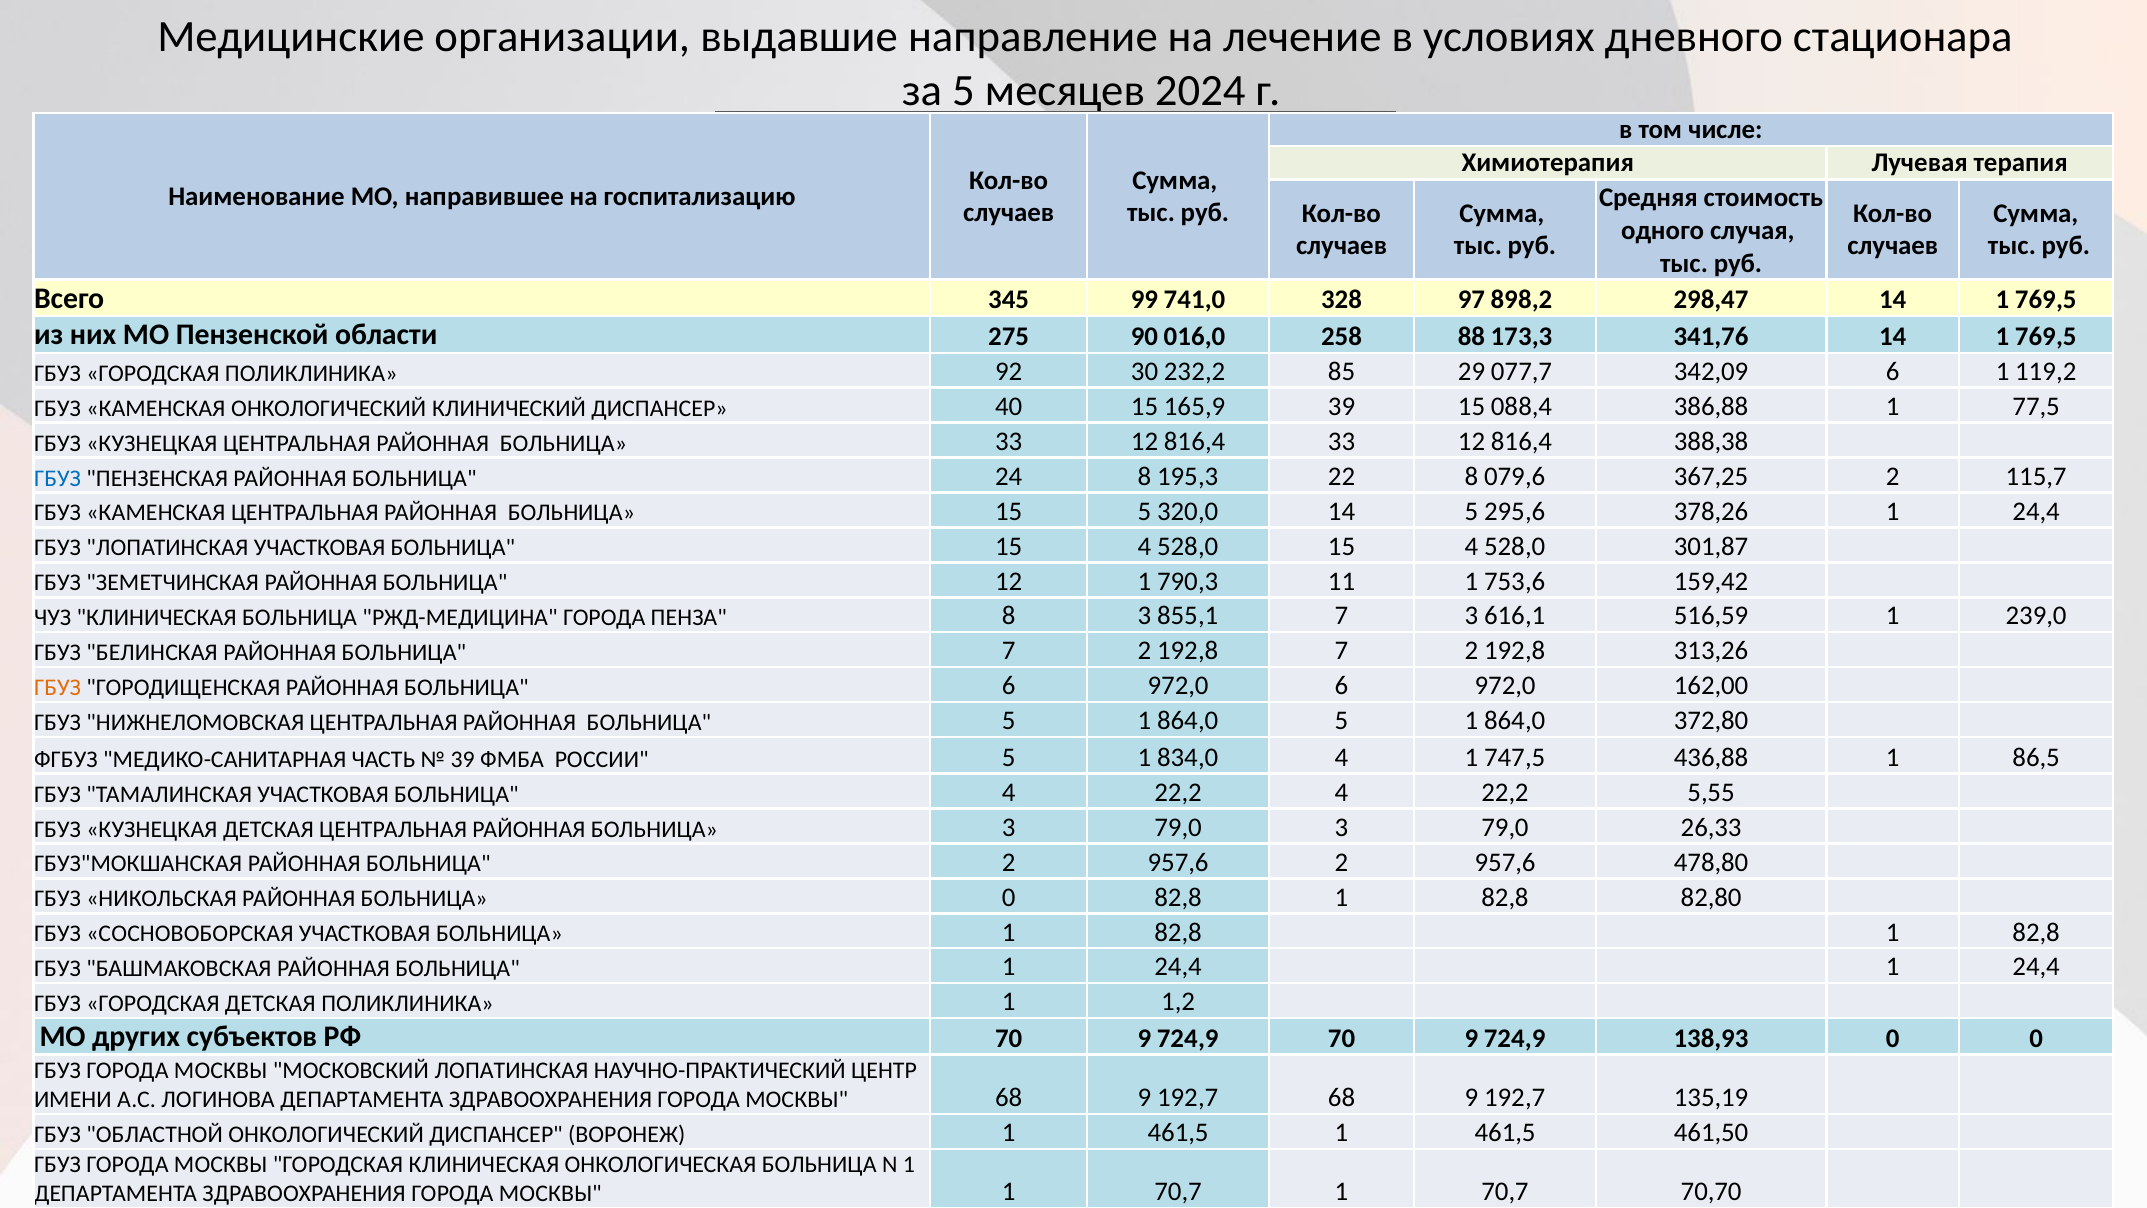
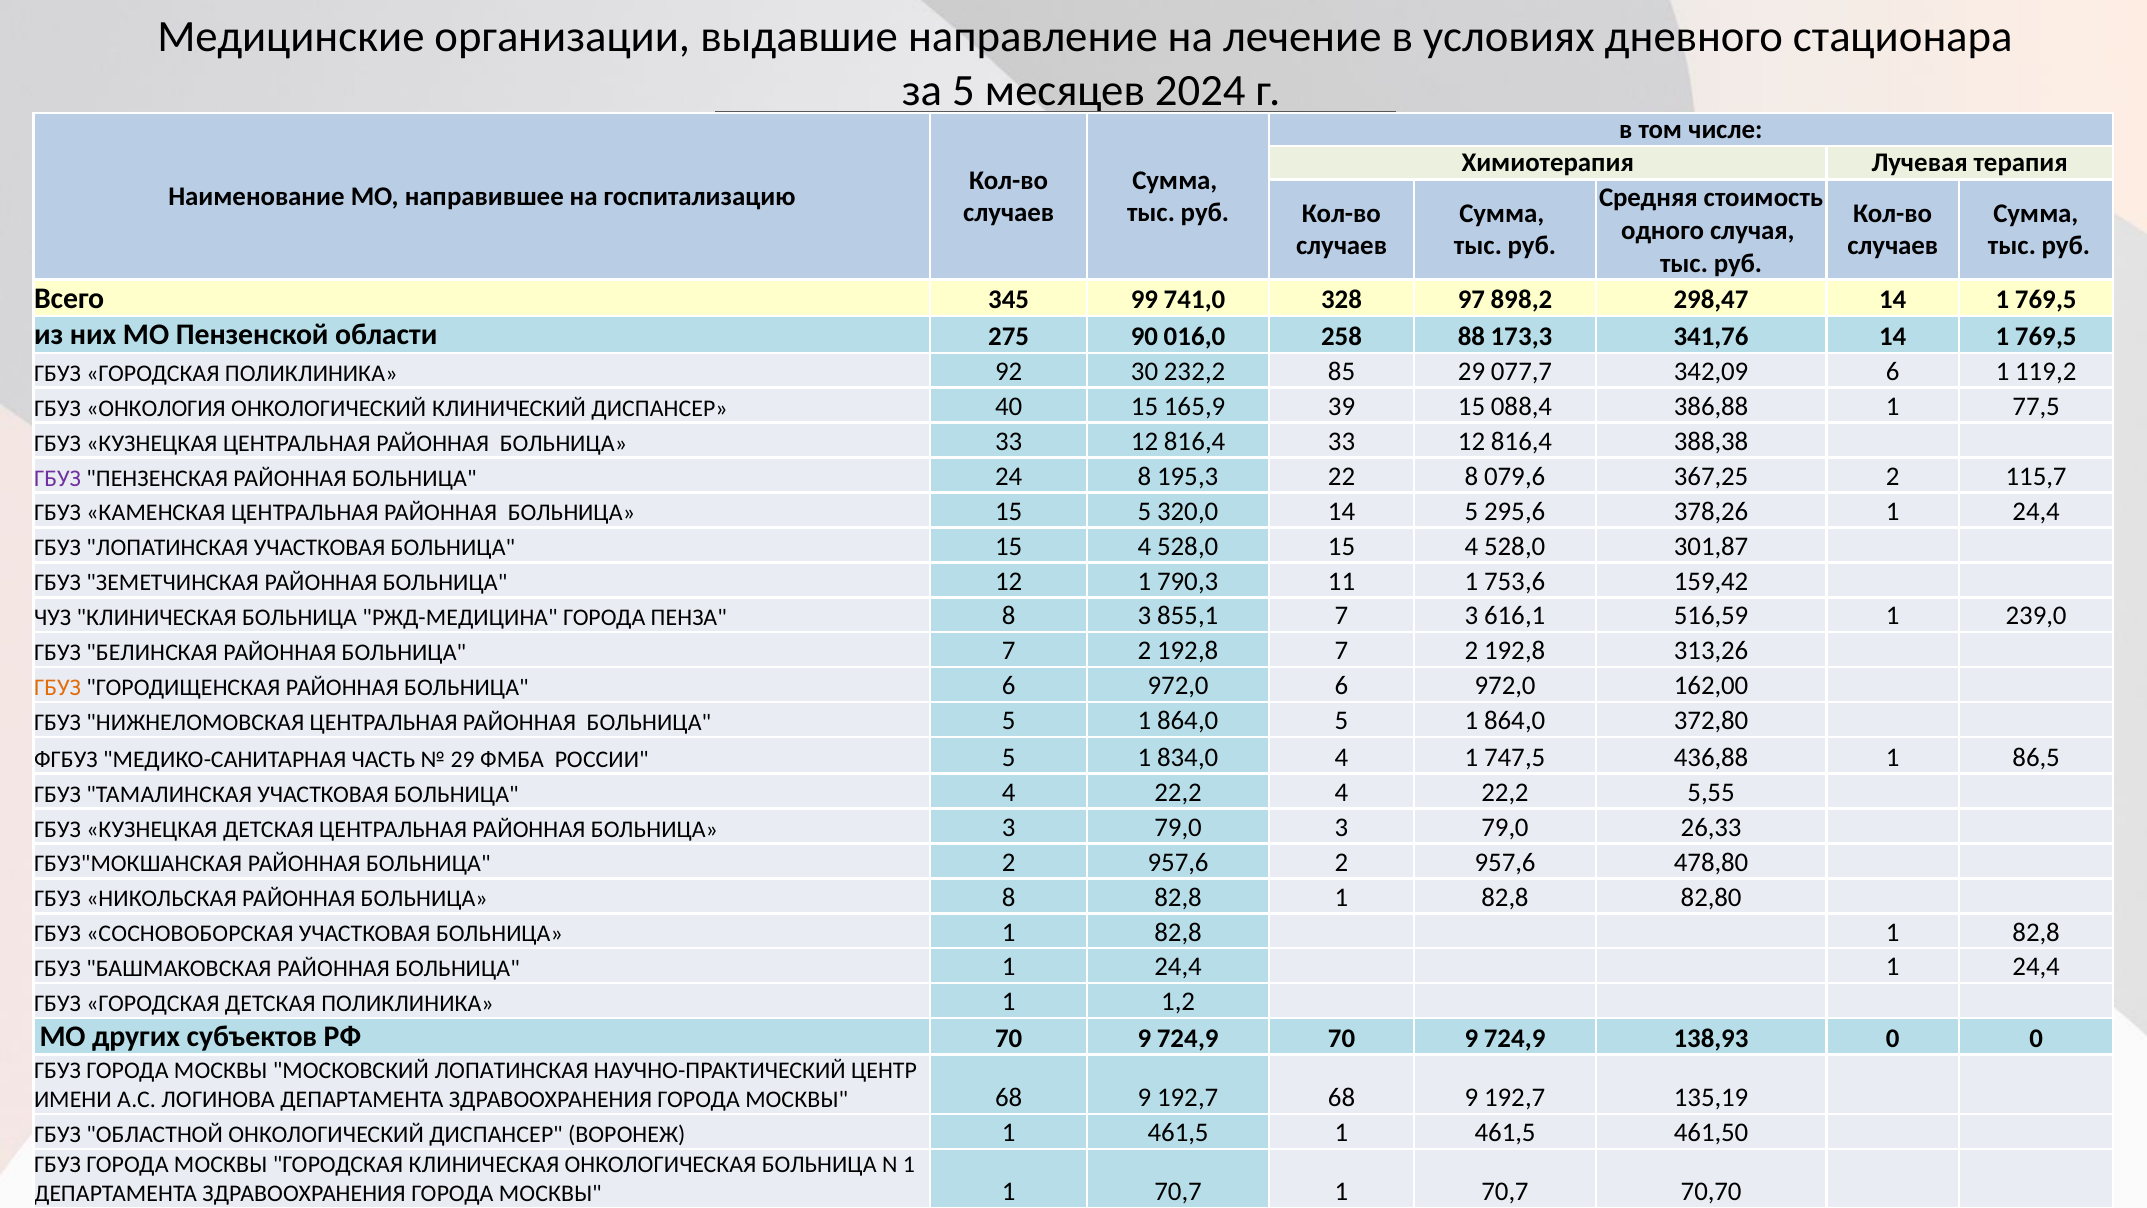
КАМЕНСКАЯ: КАМЕНСКАЯ -> ОНКОЛОГИЯ (156, 408)
ГБУЗ colour: blue -> purple (58, 478)
39: 39 -> 29 (463, 759)
БОЛЬНИЦА 0: 0 -> 8 (1009, 897)
